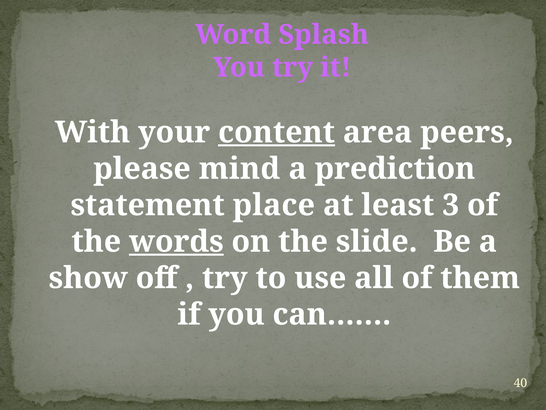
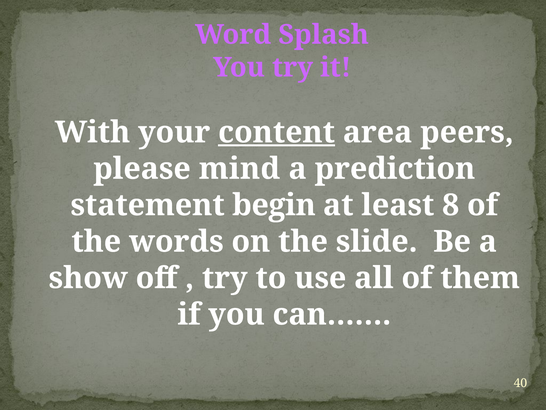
place: place -> begin (274, 205)
3: 3 -> 8 (451, 205)
words underline: present -> none (176, 241)
